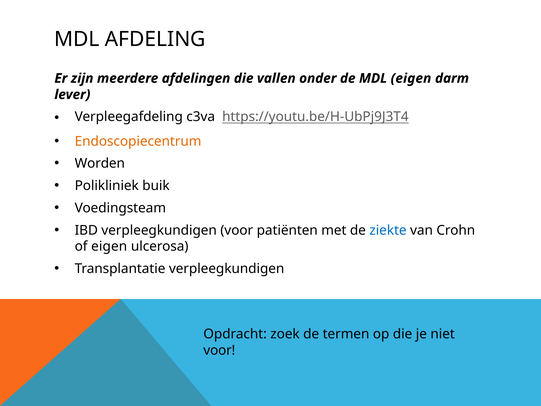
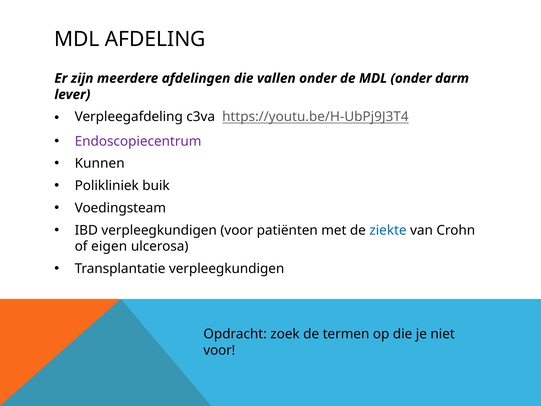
MDL eigen: eigen -> onder (411, 78)
Endoscopiecentrum colour: orange -> purple (138, 141)
Worden: Worden -> Kunnen (100, 163)
